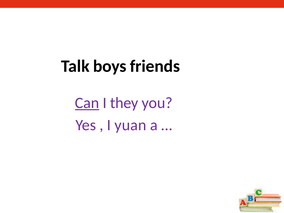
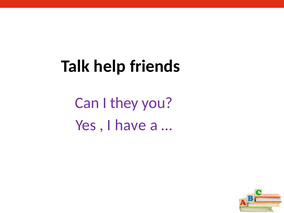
boys: boys -> help (110, 66)
Can underline: present -> none (87, 103)
yuan: yuan -> have (130, 125)
